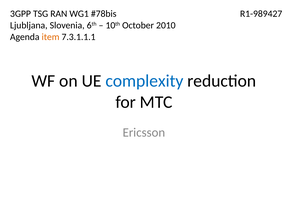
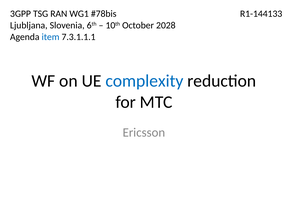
R1-989427: R1-989427 -> R1-144133 (261, 14)
2010: 2010 -> 2028 (166, 25)
item colour: orange -> blue (51, 37)
